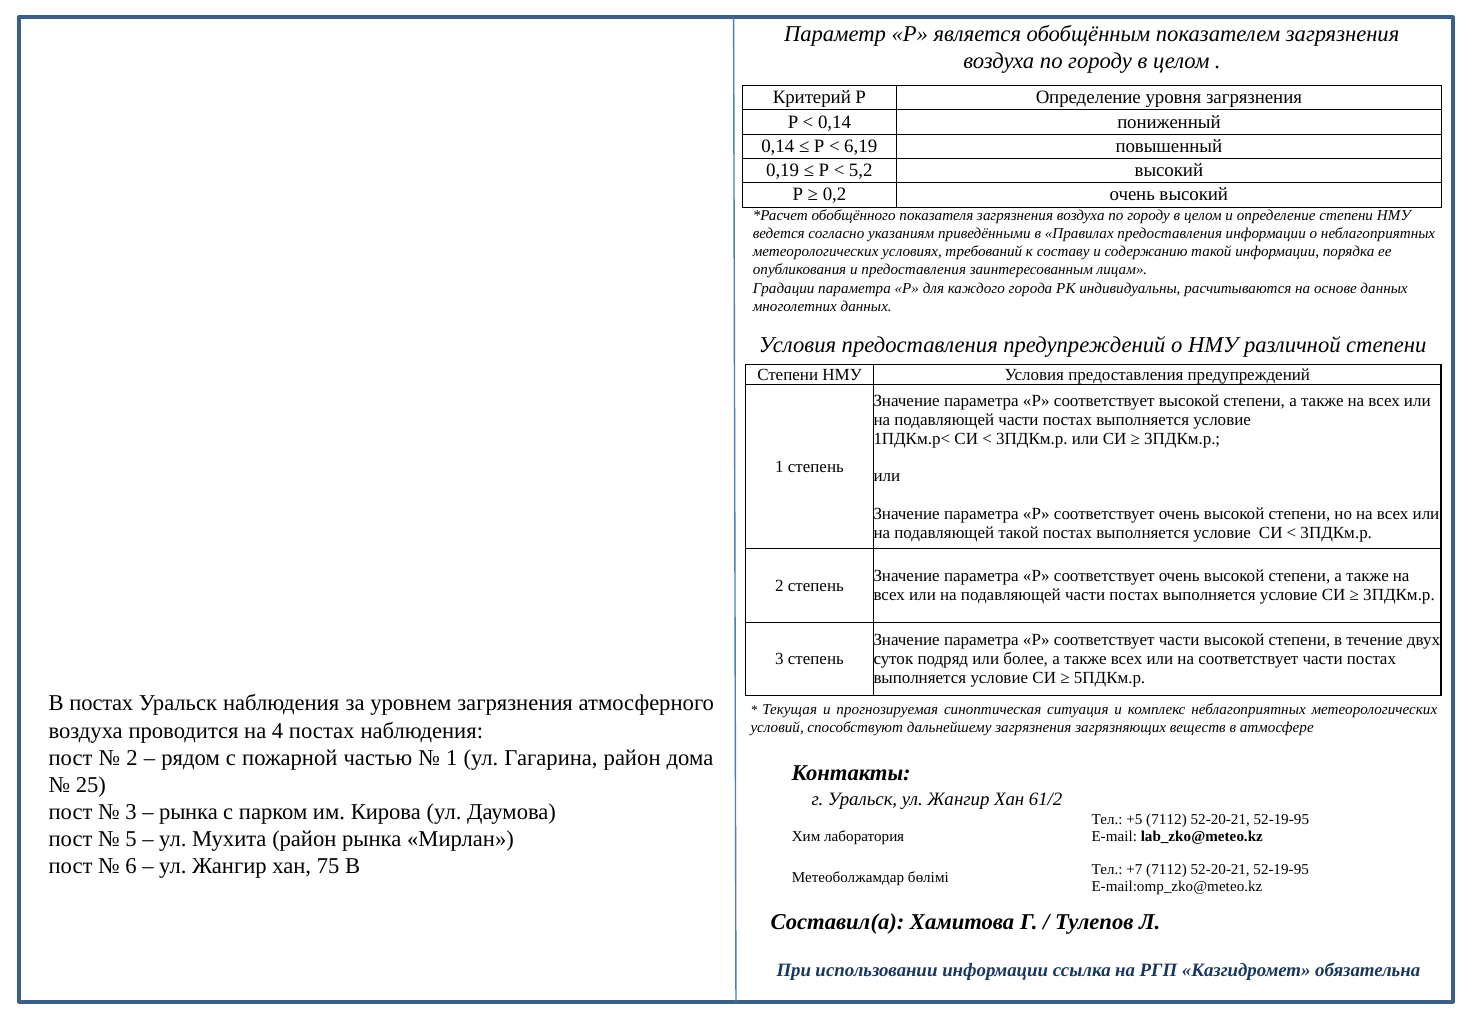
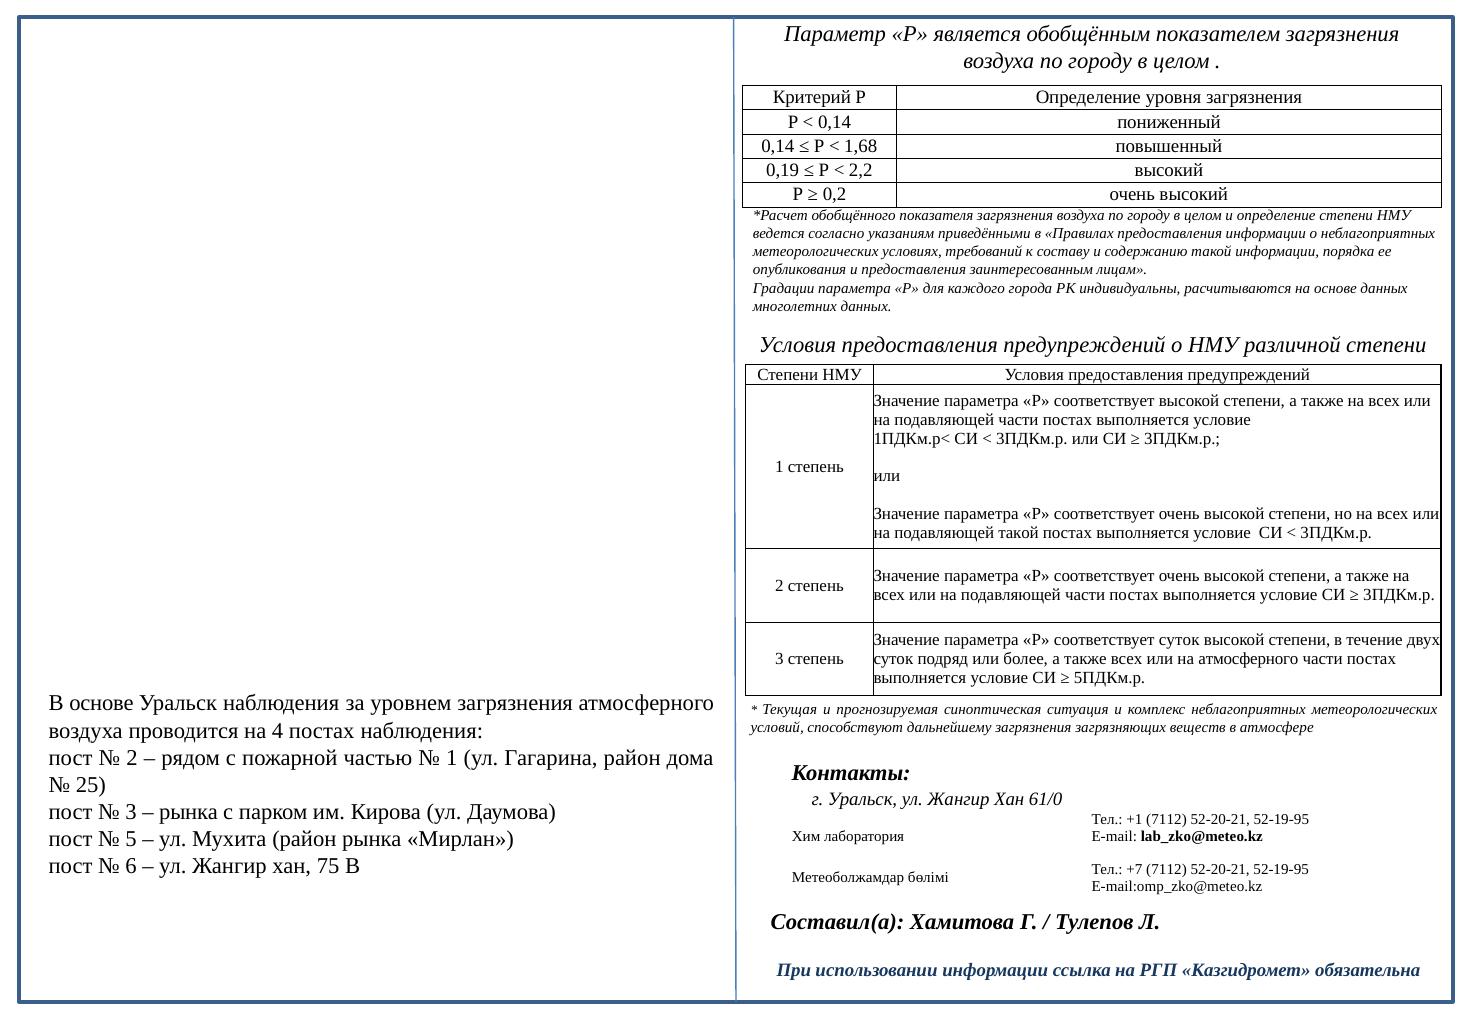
6,19: 6,19 -> 1,68 (861, 146)
5,2: 5,2 -> 2,2 (861, 170)
Р соответствует части: части -> суток (1179, 640)
на соответствует: соответствует -> атмосферного (1248, 659)
В постах: постах -> основе (101, 703)
61/2: 61/2 -> 61/0 (1046, 799)
+5: +5 -> +1 (1134, 820)
